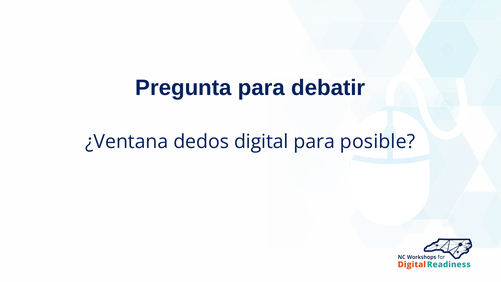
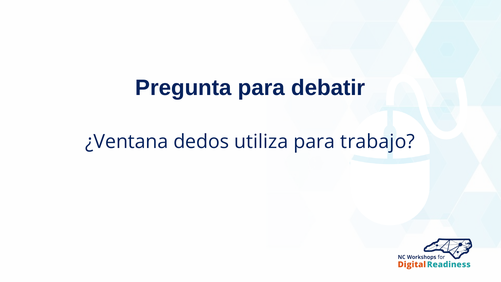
digital: digital -> utiliza (261, 142)
posible: posible -> trabajo (378, 142)
